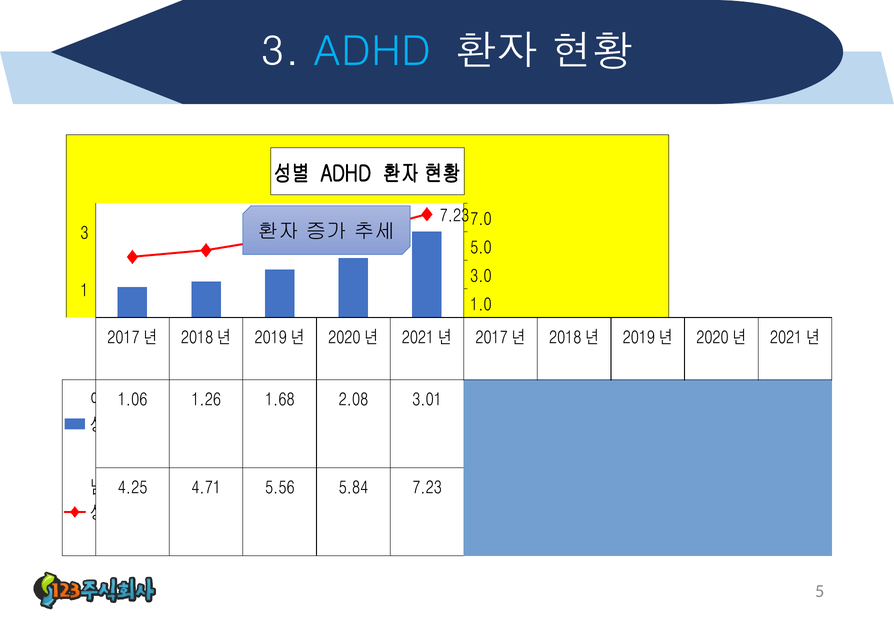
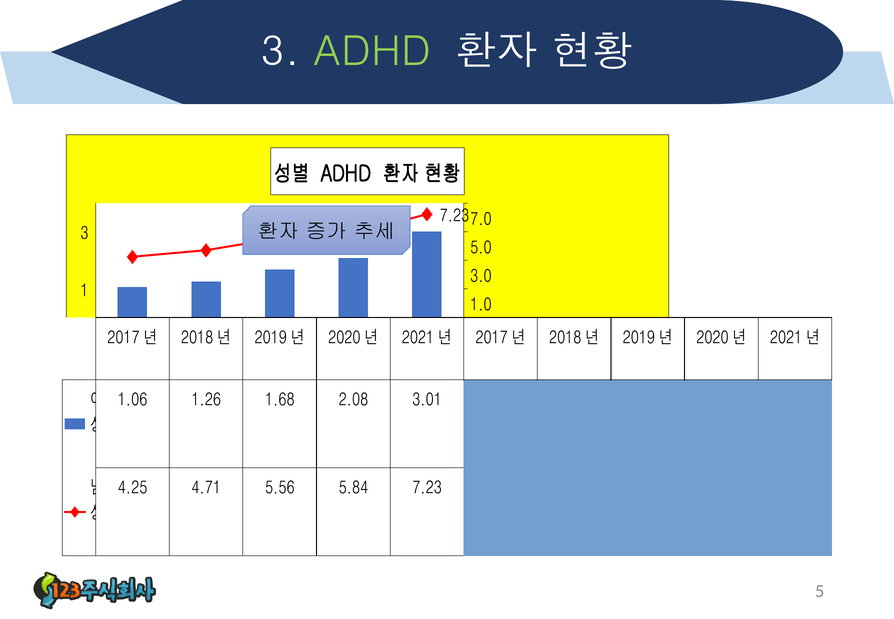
ADHD colour: light blue -> light green (373, 52)
